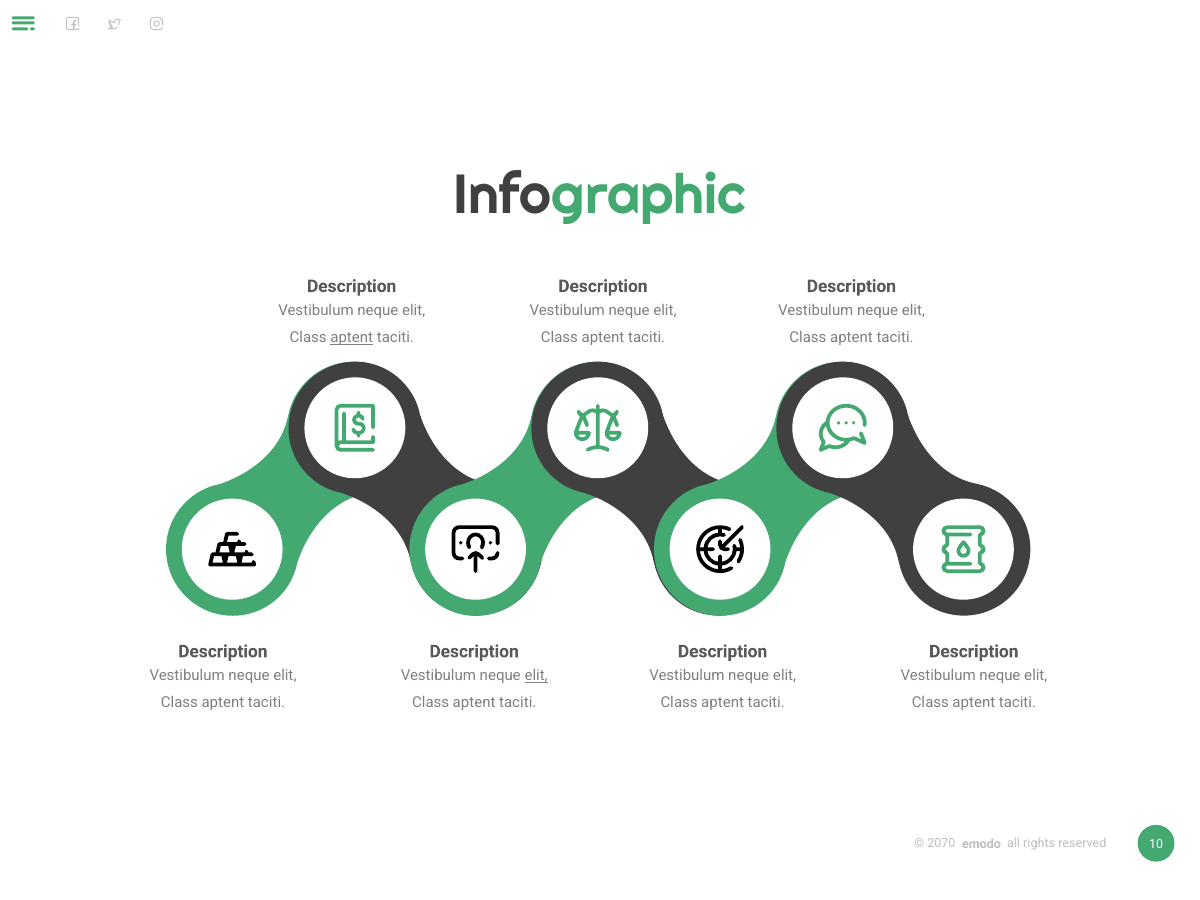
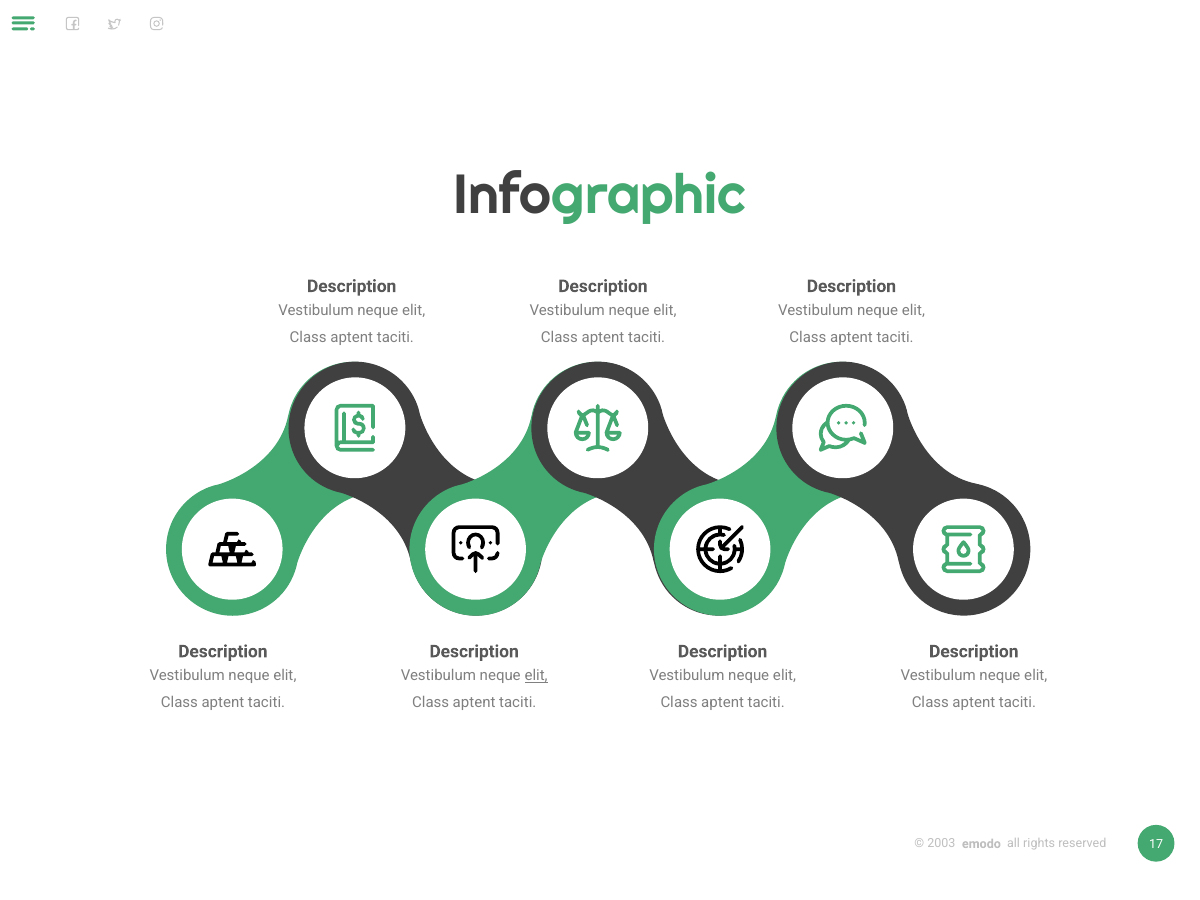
aptent underline: present -> none (352, 338)
2070: 2070 -> 2003 (941, 844)
10: 10 -> 17 (1156, 844)
